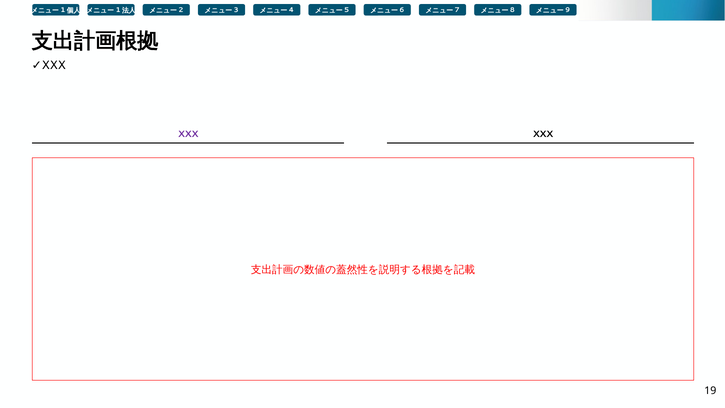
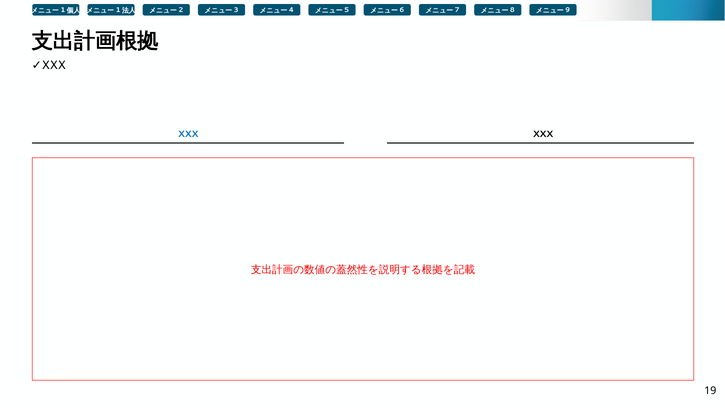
XXX colour: purple -> blue (188, 134)
